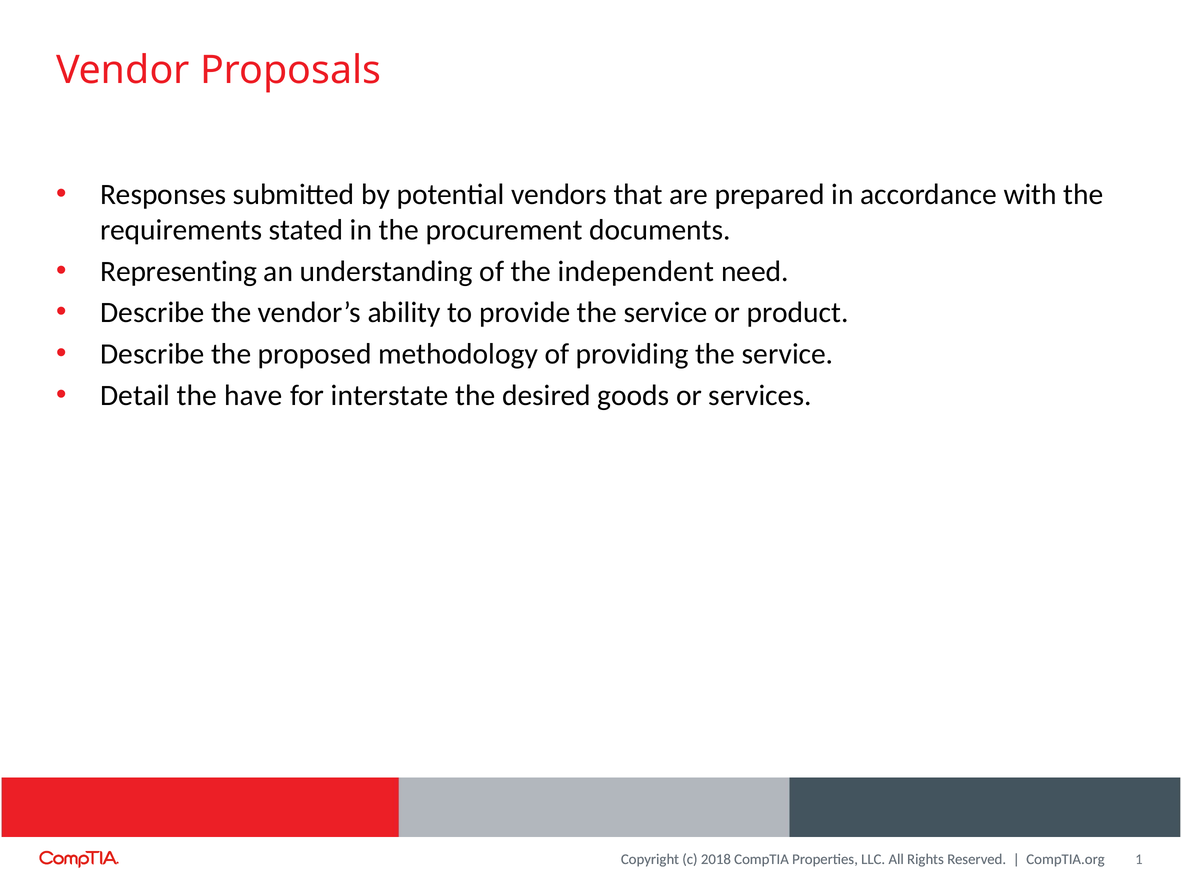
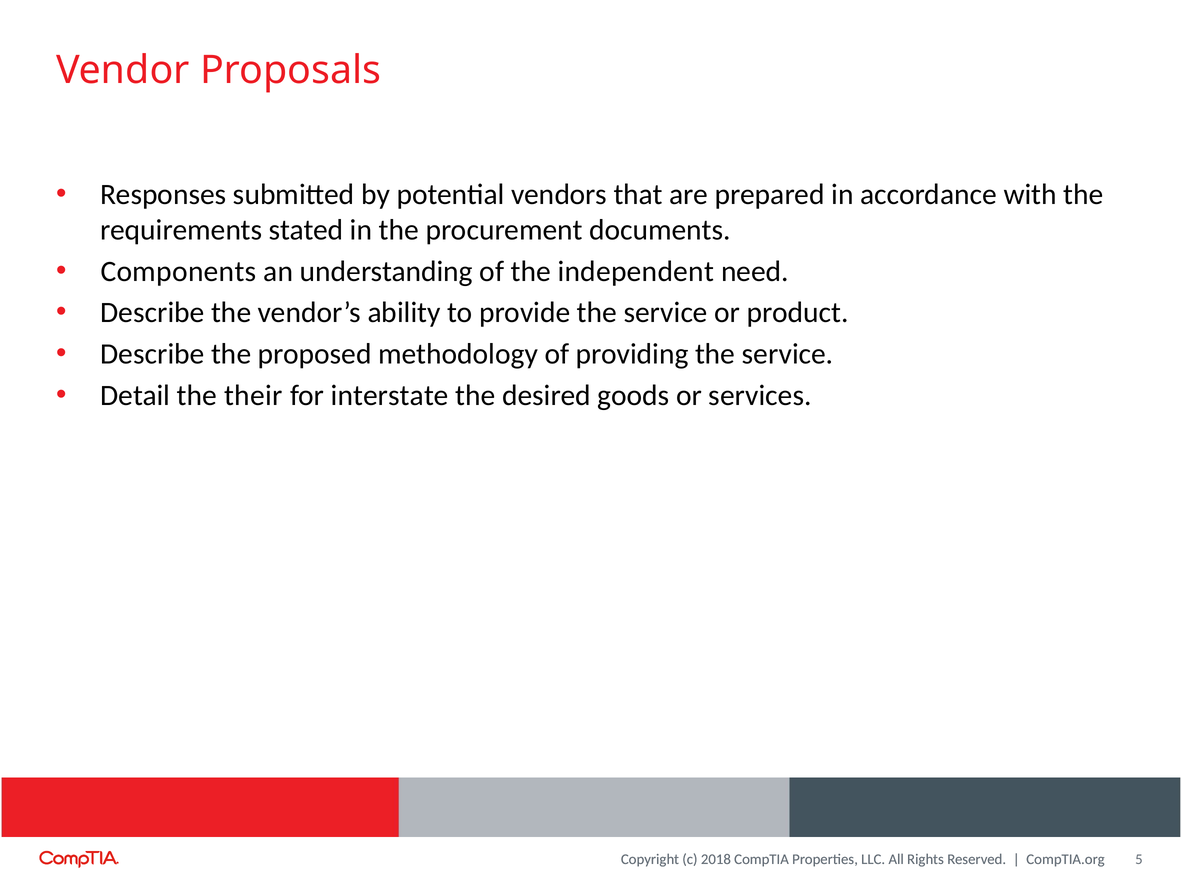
Representing: Representing -> Components (178, 272)
have: have -> their (253, 396)
1: 1 -> 5 (1139, 860)
